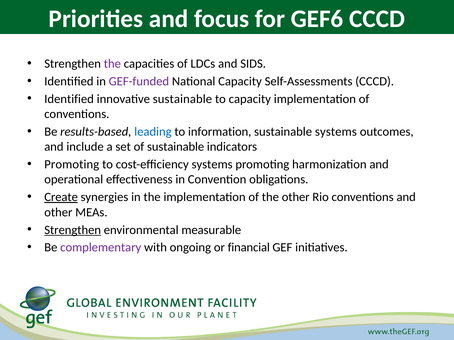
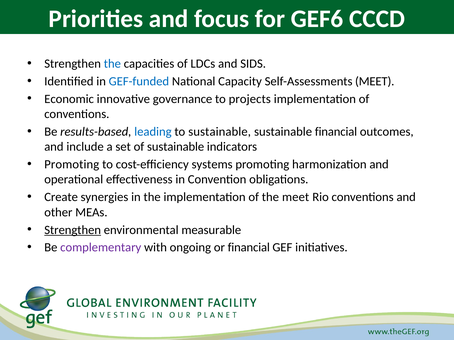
the colour: purple -> blue (112, 64)
GEF-funded colour: purple -> blue (139, 81)
Self-Assessments CCCD: CCCD -> MEET (375, 81)
Identified: Identified -> Economic (69, 99)
innovative sustainable: sustainable -> governance (183, 99)
to capacity: capacity -> projects (250, 99)
to information: information -> sustainable (220, 132)
sustainable systems: systems -> financial (336, 132)
Create underline: present -> none (61, 197)
the other: other -> meet (296, 197)
